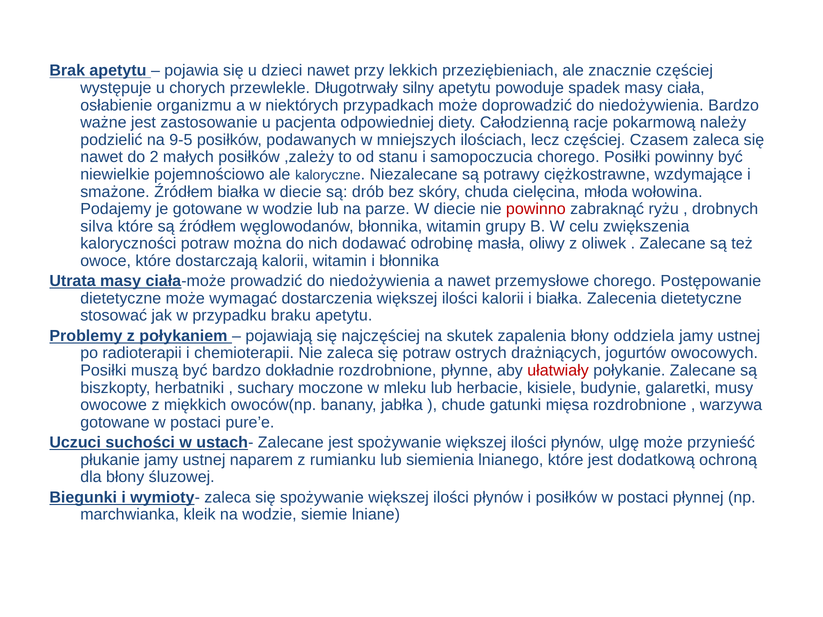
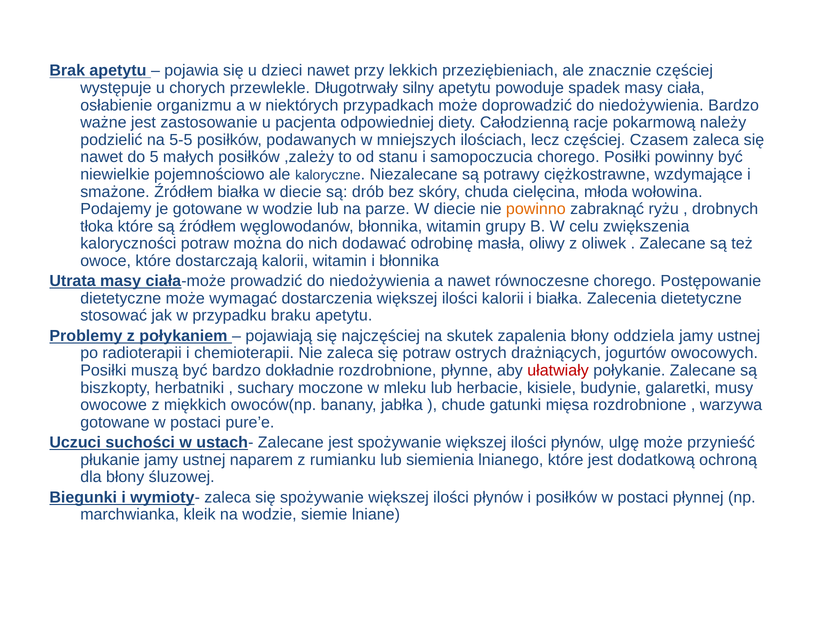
9-5: 9-5 -> 5-5 (181, 140)
2: 2 -> 5 (154, 157)
powinno colour: red -> orange (536, 209)
silva: silva -> tłoka (97, 226)
przemysłowe: przemysłowe -> równoczesne (542, 281)
